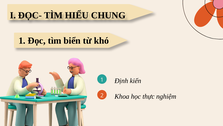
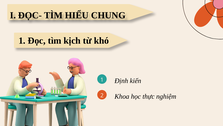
biển: biển -> kịch (72, 40)
